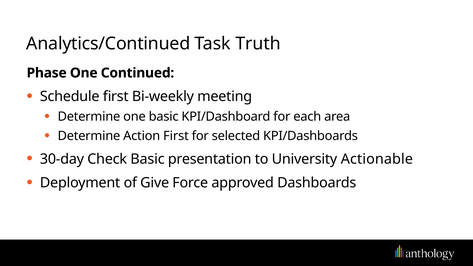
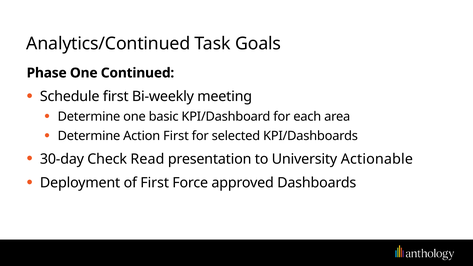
Truth: Truth -> Goals (258, 44)
Check Basic: Basic -> Read (147, 159)
of Give: Give -> First (155, 183)
